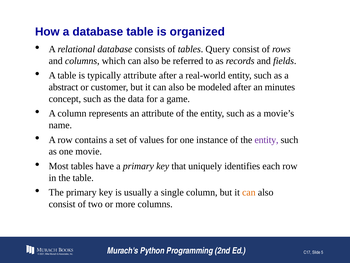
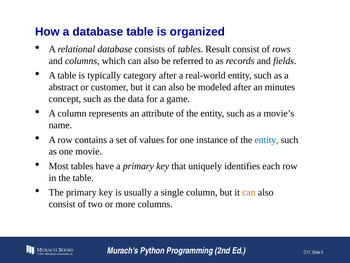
Query: Query -> Result (218, 49)
typically attribute: attribute -> category (140, 75)
entity colour: purple -> blue (266, 140)
